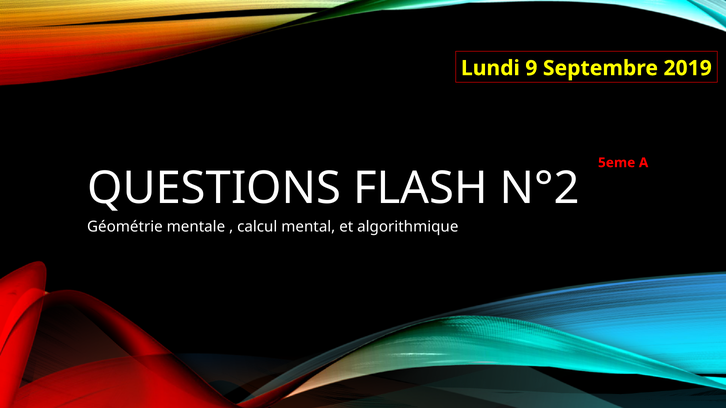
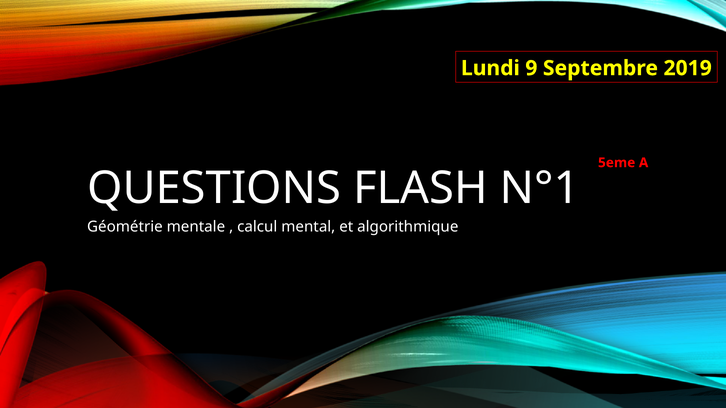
N°2: N°2 -> N°1 (540, 189)
